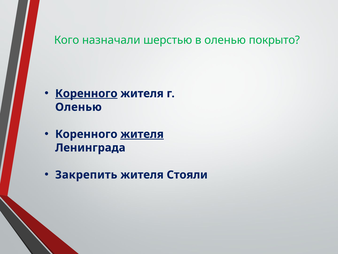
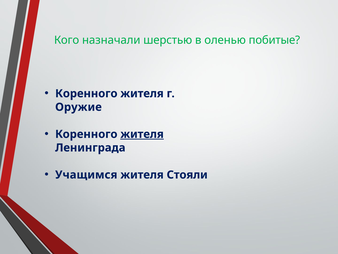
покрыто: покрыто -> побитые (274, 40)
Коренного underline: present -> none (86, 93)
Оленью: Оленью -> Оружие (78, 107)
Закрепить: Закрепить -> Учащимся (86, 174)
